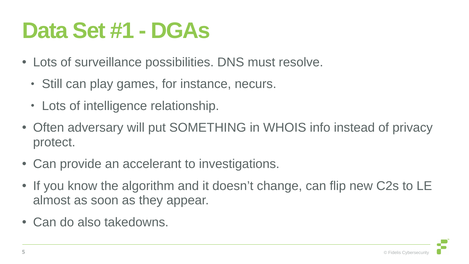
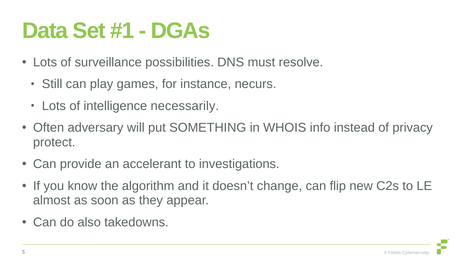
relationship: relationship -> necessarily (185, 106)
